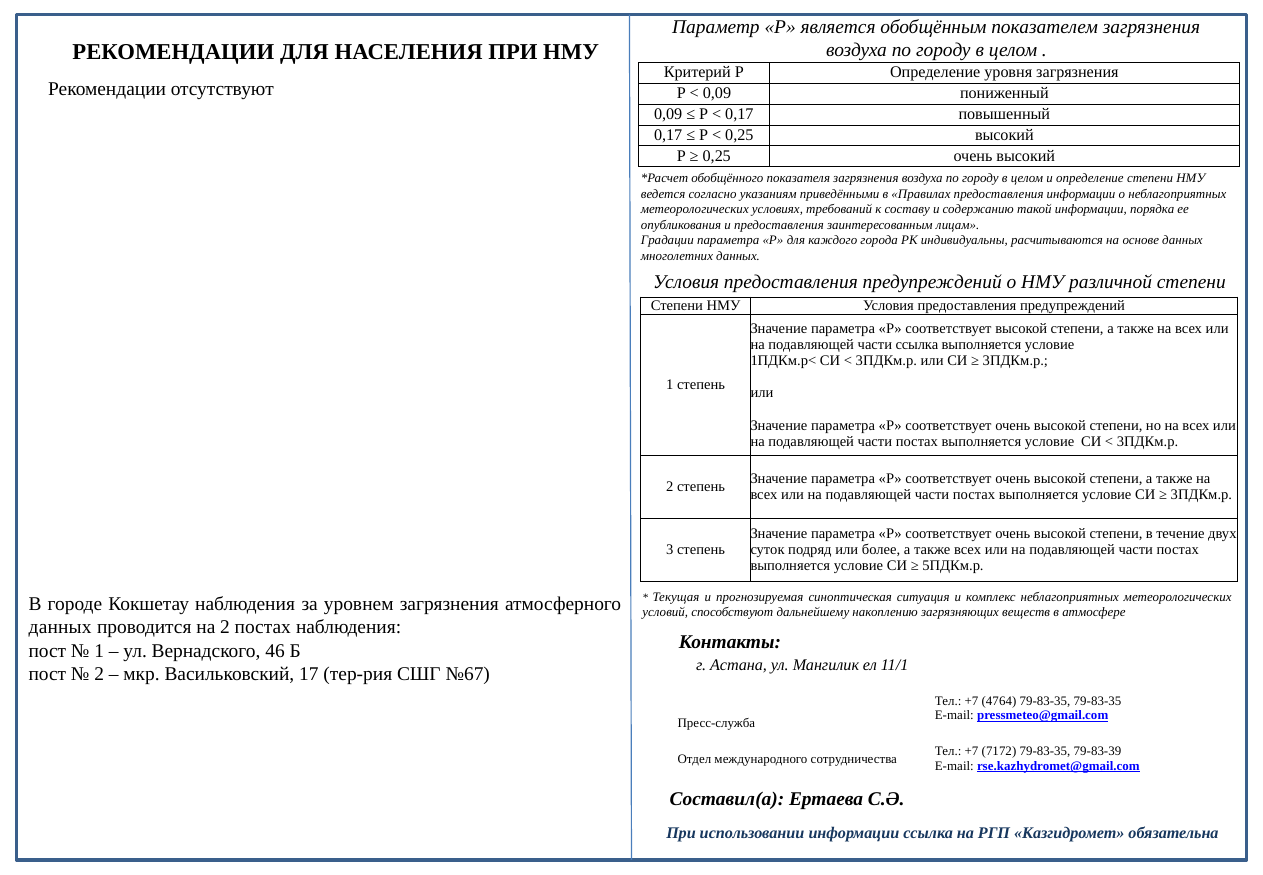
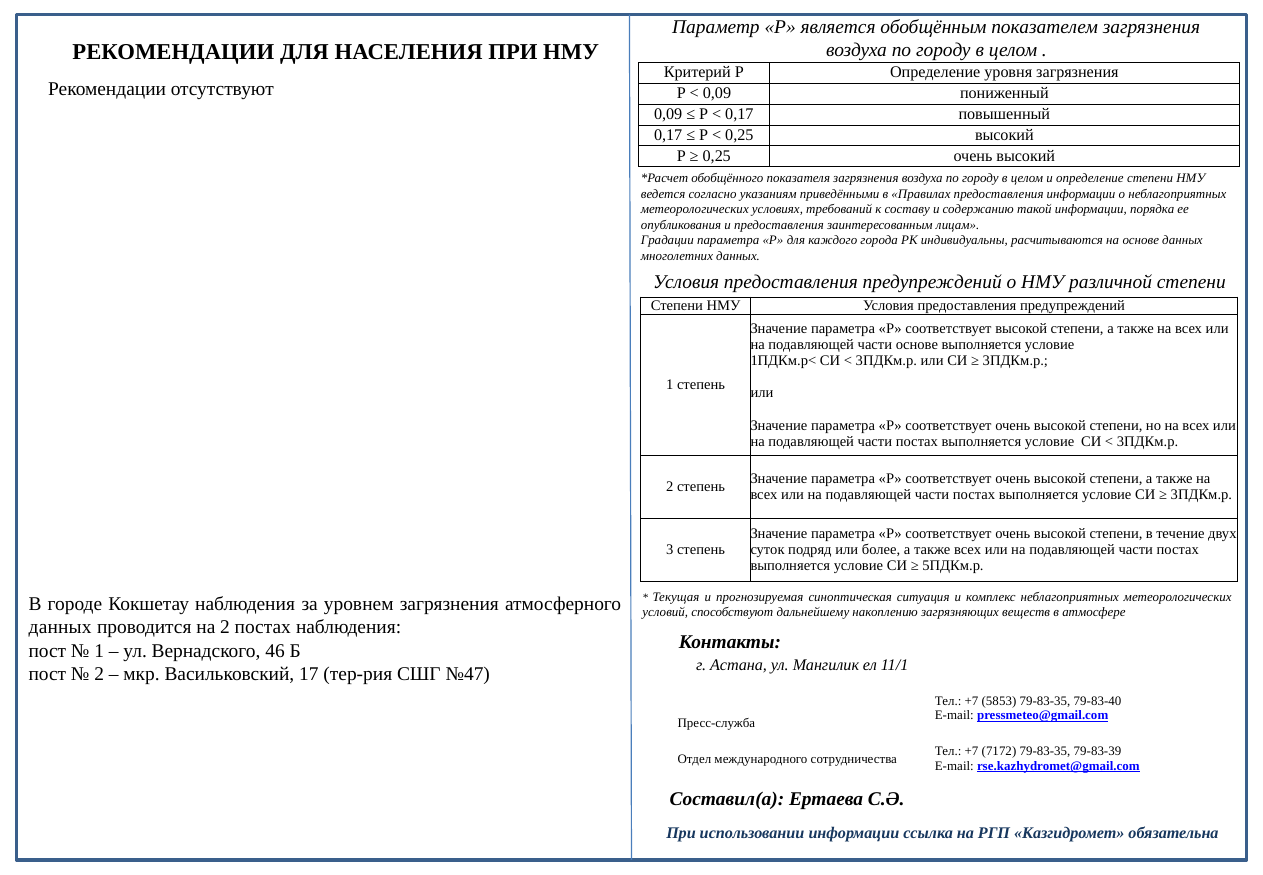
части ссылка: ссылка -> основе (917, 344)
№67: №67 -> №47 (468, 674)
4764: 4764 -> 5853 (999, 701)
79-83-35 79-83-35: 79-83-35 -> 79-83-40 (1098, 701)
